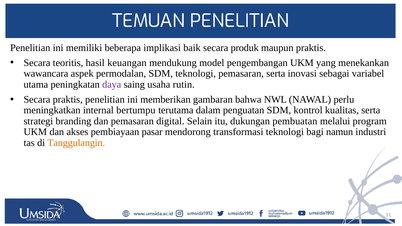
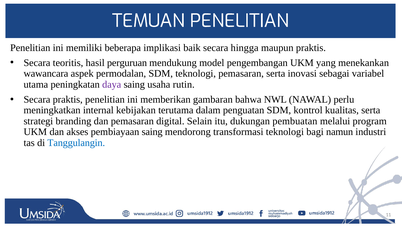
produk: produk -> hingga (245, 48)
keuangan: keuangan -> perguruan (127, 63)
bertumpu: bertumpu -> kebijakan (136, 110)
pembiayaan pasar: pasar -> saing (152, 132)
Tanggulangin colour: orange -> blue (76, 143)
